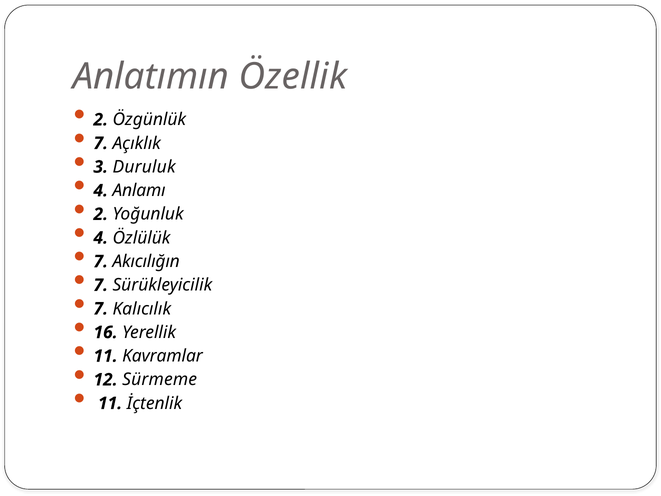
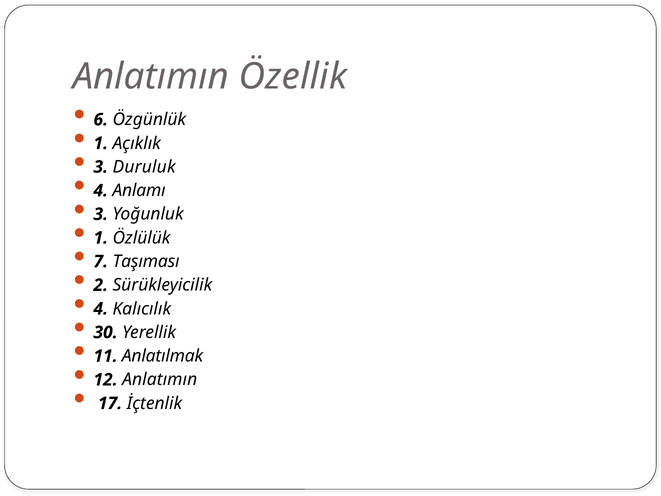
2: 2 -> 6 (101, 120)
7: 7 -> 1 (101, 143)
2: 2 -> 3 (101, 214)
4: 4 -> 1 (101, 238)
Akıcılığın: Akıcılığın -> Taşıması (146, 261)
7: 7 -> 2 (101, 285)
7: 7 -> 4 (101, 309)
16: 16 -> 30 (106, 332)
Kavramlar: Kavramlar -> Anlatılmak (162, 356)
12 Sürmeme: Sürmeme -> Anlatımın (160, 380)
11: 11 -> 17 (110, 403)
